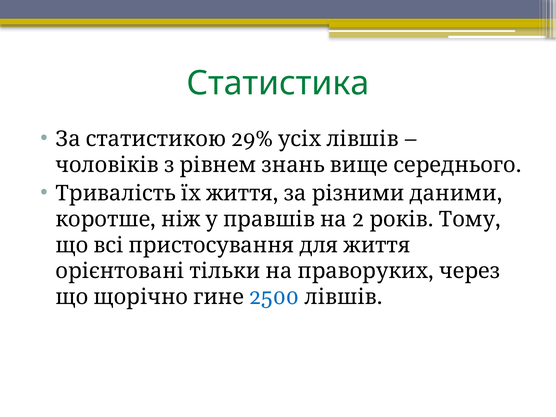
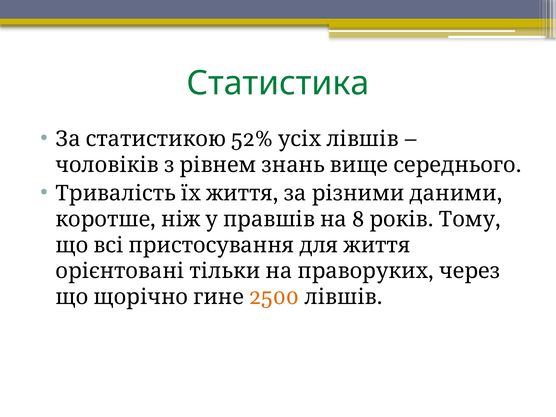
29%: 29% -> 52% (252, 139)
2: 2 -> 8 (358, 219)
2500 colour: blue -> orange (274, 297)
